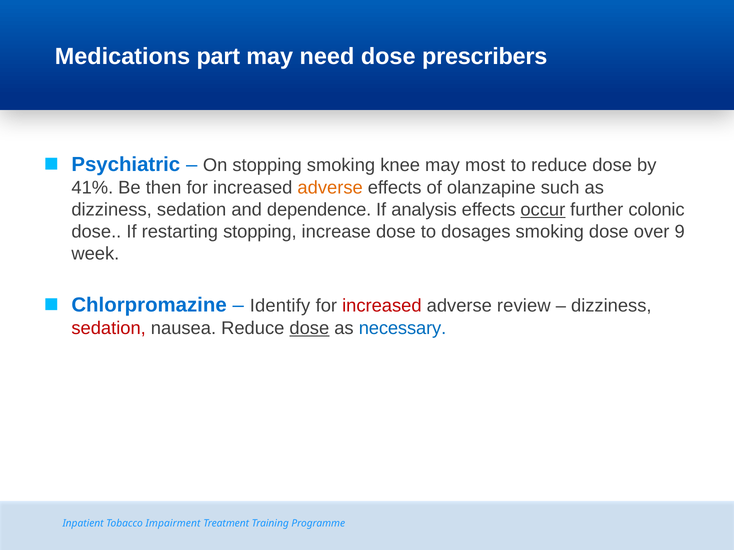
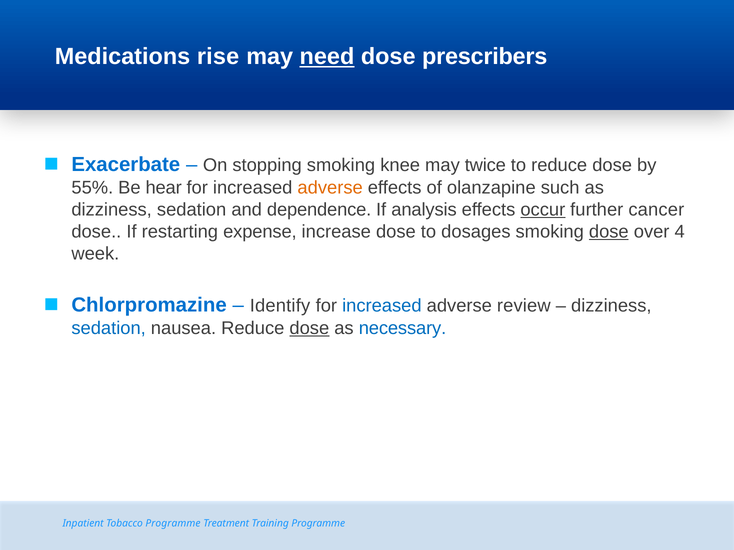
part: part -> rise (218, 57)
need underline: none -> present (327, 57)
Psychiatric: Psychiatric -> Exacerbate (126, 165)
most: most -> twice (485, 165)
41%: 41% -> 55% (92, 188)
then: then -> hear (164, 188)
colonic: colonic -> cancer (656, 210)
restarting stopping: stopping -> expense (260, 232)
dose underline: none -> present (609, 232)
9: 9 -> 4 (680, 232)
increased colour: red -> blue (382, 306)
sedation colour: red -> blue (109, 328)
Tobacco Impairment: Impairment -> Programme (173, 524)
